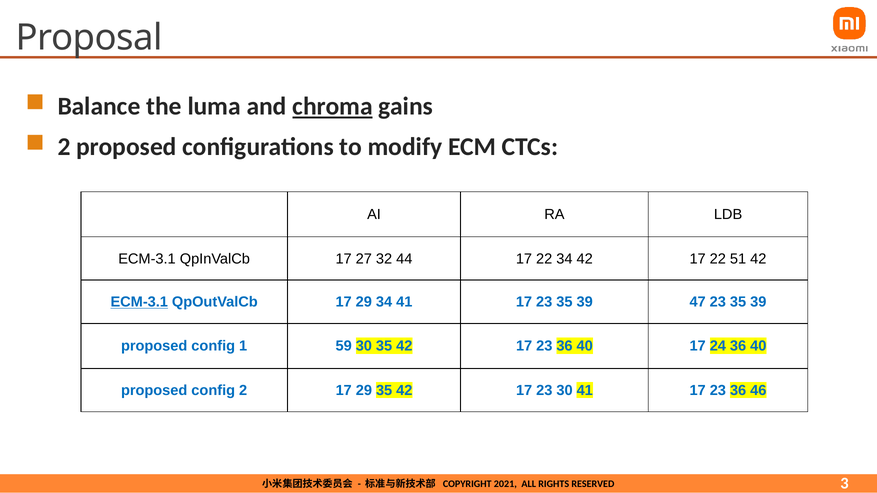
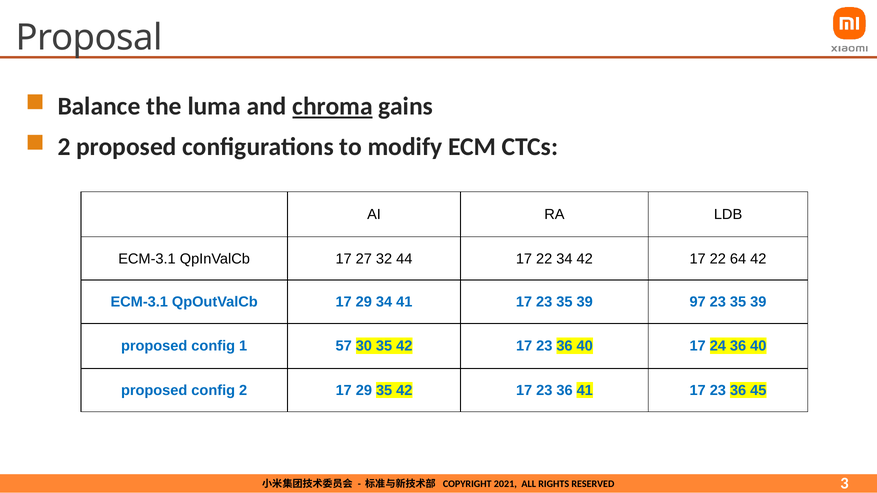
51: 51 -> 64 (738, 259)
ECM-3.1 underline: present -> none (139, 302)
47: 47 -> 97 (698, 302)
59: 59 -> 57 (344, 346)
30: 30 -> 36 (565, 391)
46: 46 -> 45 (758, 391)
